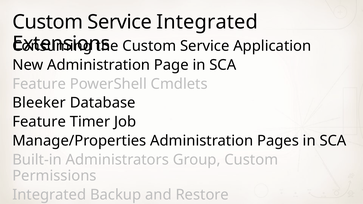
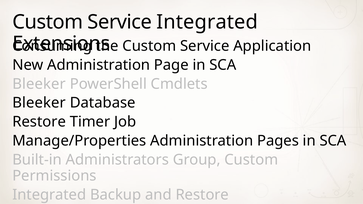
Feature: Feature -> Bleeker (39, 84)
Feature: Feature -> Restore (39, 122)
